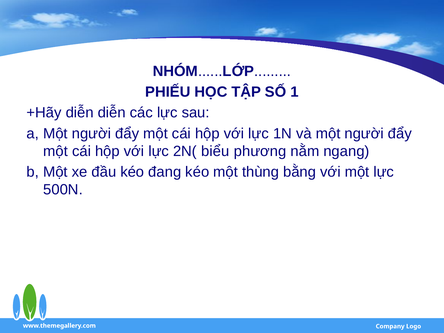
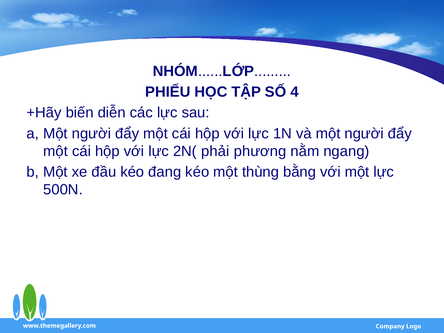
1: 1 -> 4 (295, 92)
+Hãy diễn: diễn -> biến (80, 113)
biểu: biểu -> phải (215, 151)
